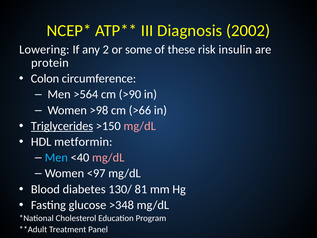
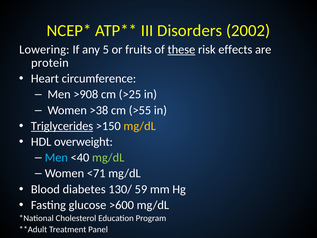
Diagnosis: Diagnosis -> Disorders (190, 30)
2: 2 -> 5 (106, 49)
some: some -> fruits (138, 49)
these underline: none -> present (181, 49)
insulin: insulin -> effects (235, 49)
Colon: Colon -> Heart (45, 79)
>564: >564 -> >908 (86, 94)
>90: >90 -> >25 (130, 94)
>98: >98 -> >38 (99, 110)
>66: >66 -> >55 (140, 110)
mg/dL colour: pink -> yellow (140, 126)
metformin: metformin -> overweight (83, 142)
mg/dL colour: pink -> light green (108, 157)
<97: <97 -> <71 (96, 173)
81: 81 -> 59 (141, 189)
>348: >348 -> >600 (121, 205)
